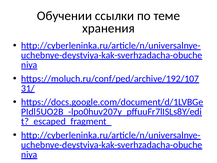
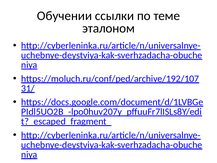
хранения: хранения -> эталоном (108, 28)
